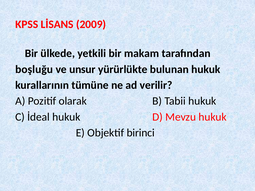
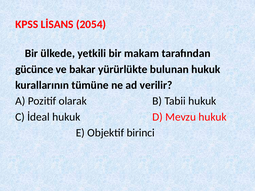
2009: 2009 -> 2054 (91, 24)
boşluğu: boşluğu -> gücünce (34, 69)
unsur: unsur -> bakar (82, 69)
